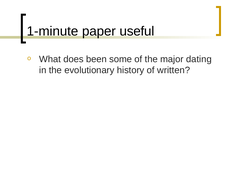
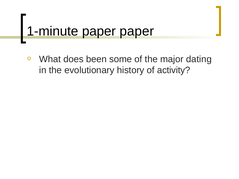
paper useful: useful -> paper (137, 31)
written: written -> activity (174, 70)
